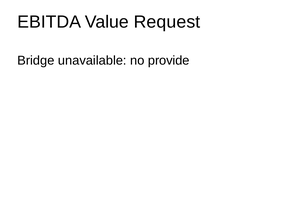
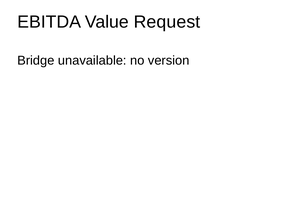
provide: provide -> version (169, 61)
